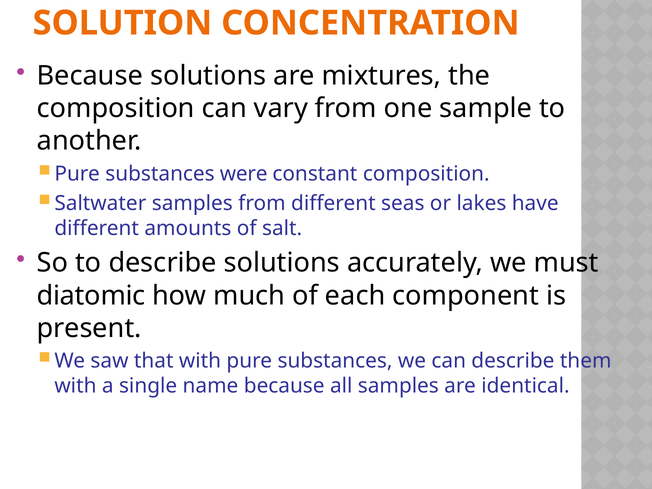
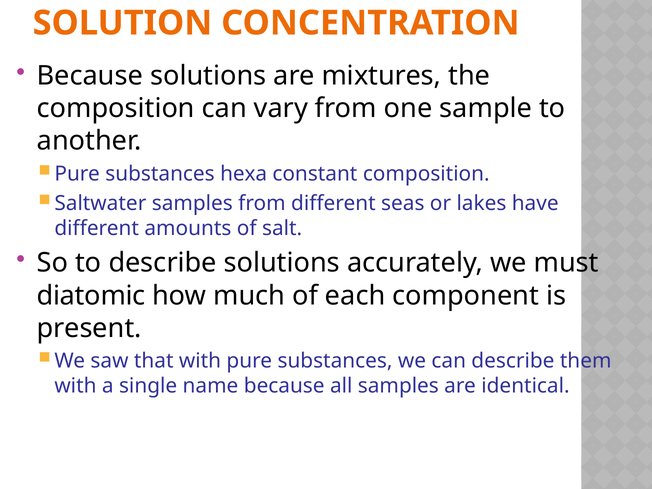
were: were -> hexa (244, 174)
